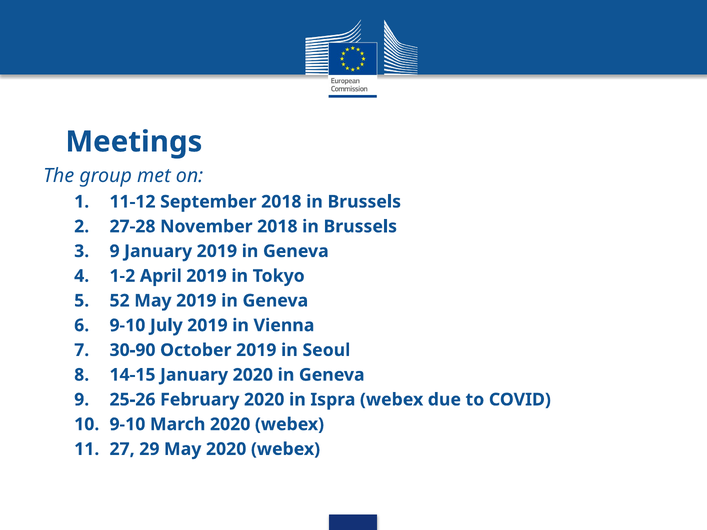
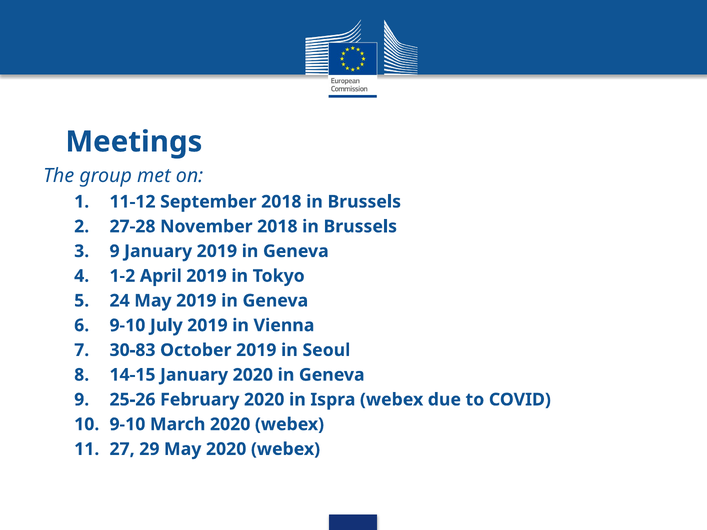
52: 52 -> 24 (120, 301)
30-90: 30-90 -> 30-83 (133, 350)
